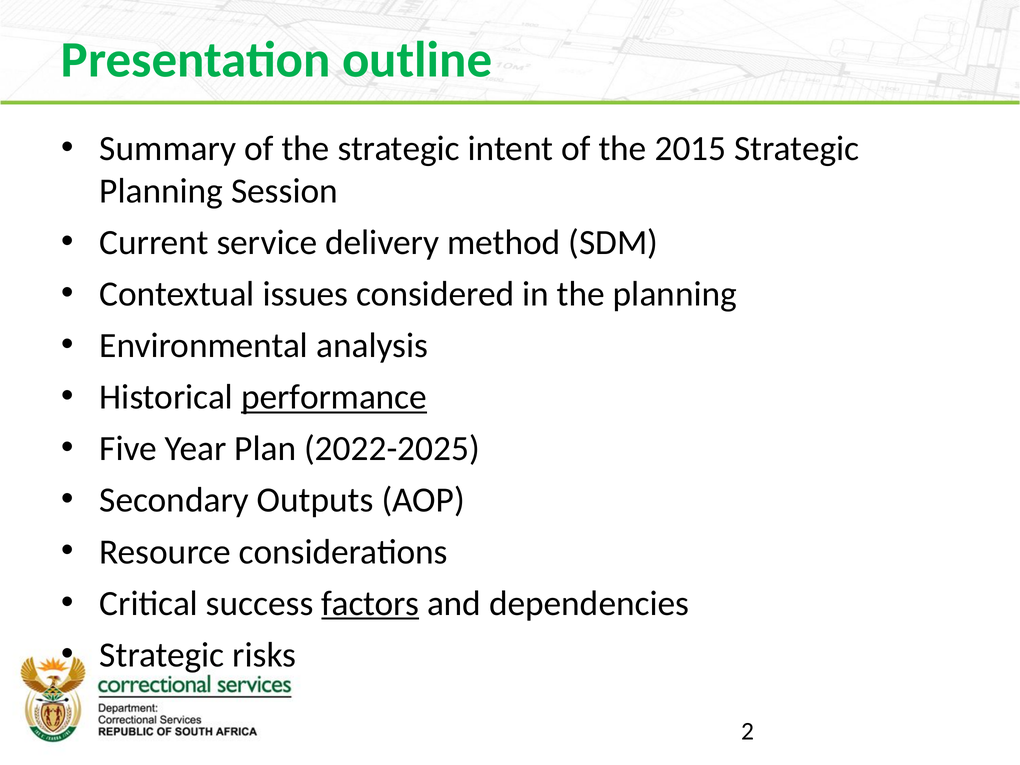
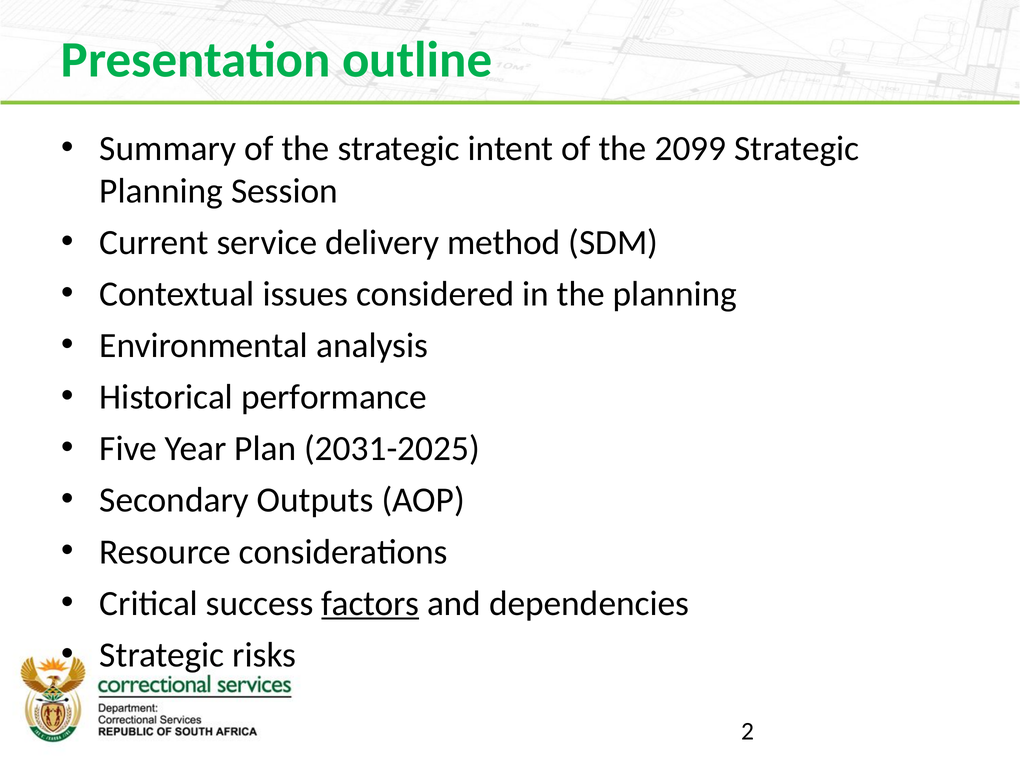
2015: 2015 -> 2099 (690, 148)
performance underline: present -> none (334, 397)
2022-2025: 2022-2025 -> 2031-2025 (392, 449)
